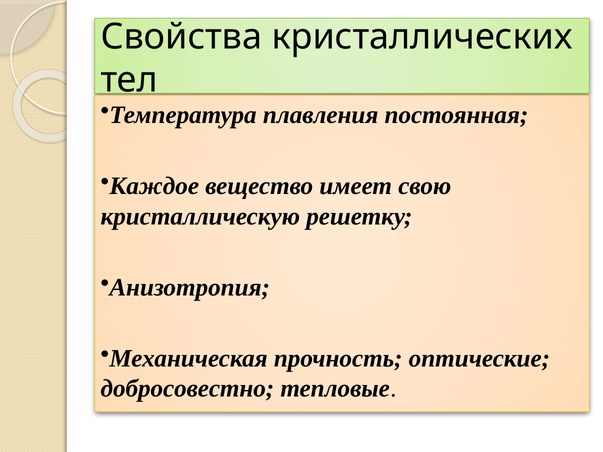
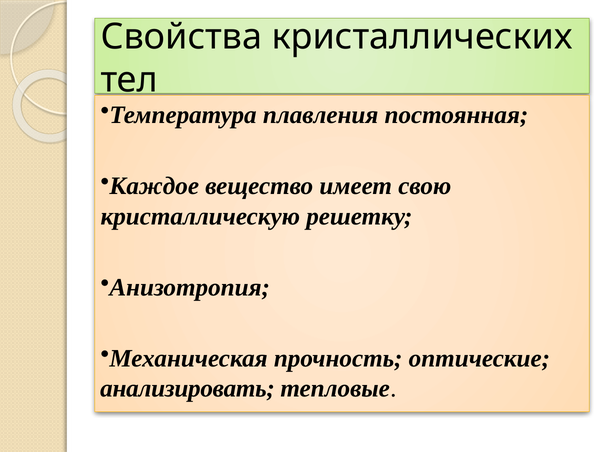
добросовестно: добросовестно -> анализировать (188, 389)
